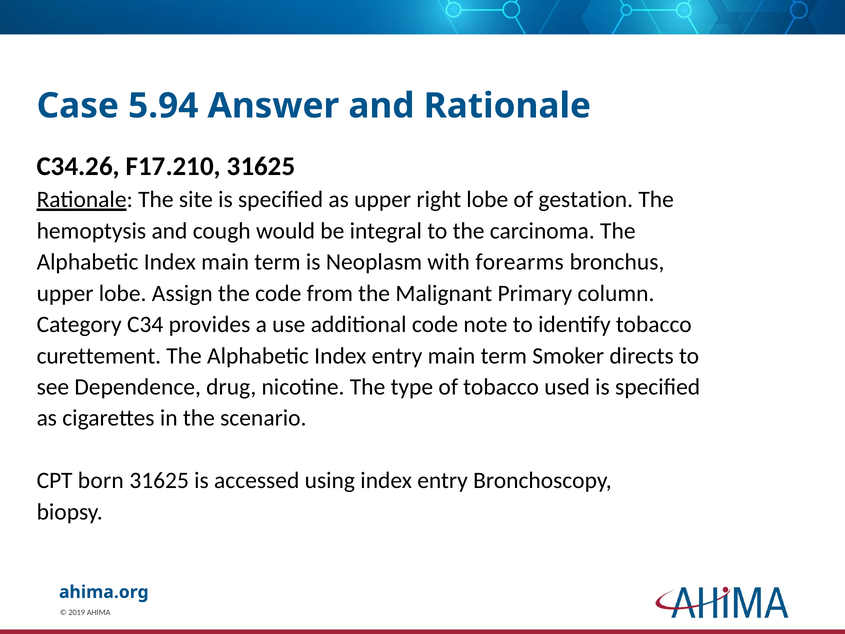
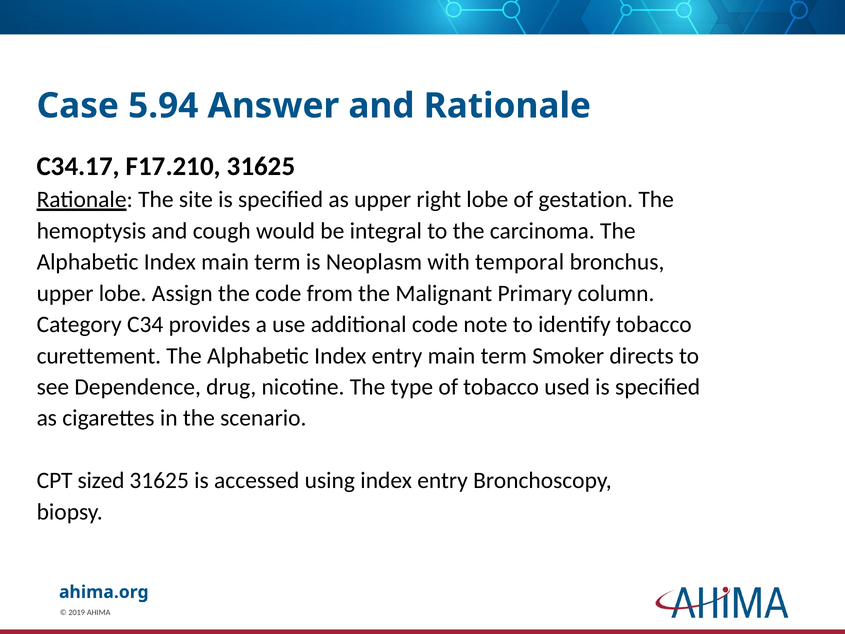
C34.26: C34.26 -> C34.17 (78, 167)
forearms: forearms -> temporal (520, 262)
born: born -> sized (101, 480)
